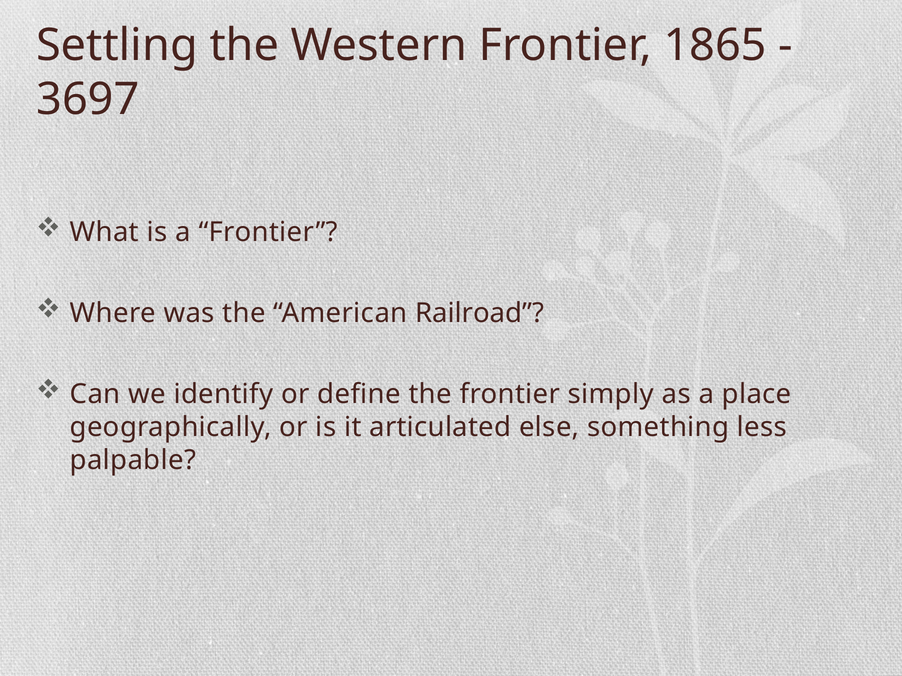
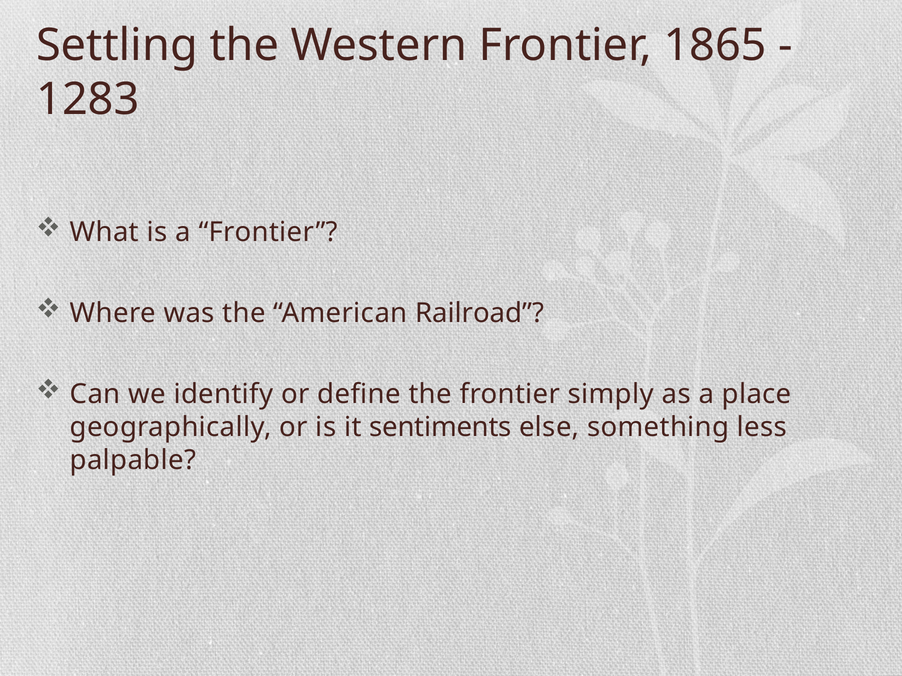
3697: 3697 -> 1283 (88, 99)
articulated: articulated -> sentiments (440, 428)
